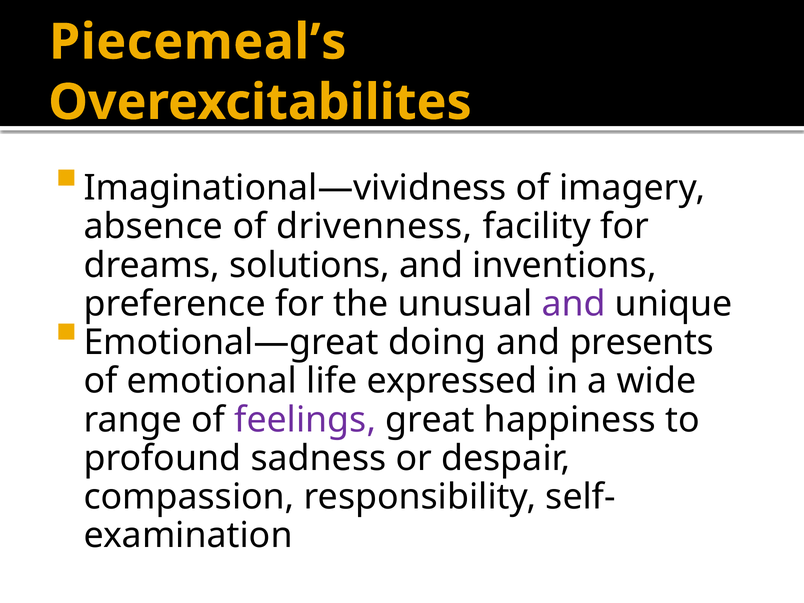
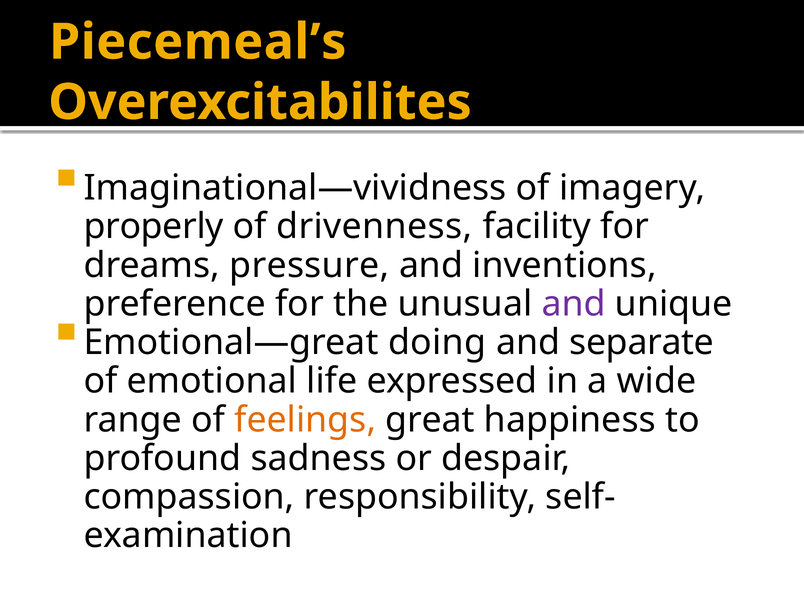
absence: absence -> properly (154, 227)
solutions: solutions -> pressure (309, 265)
presents: presents -> separate (642, 343)
feelings colour: purple -> orange (305, 420)
